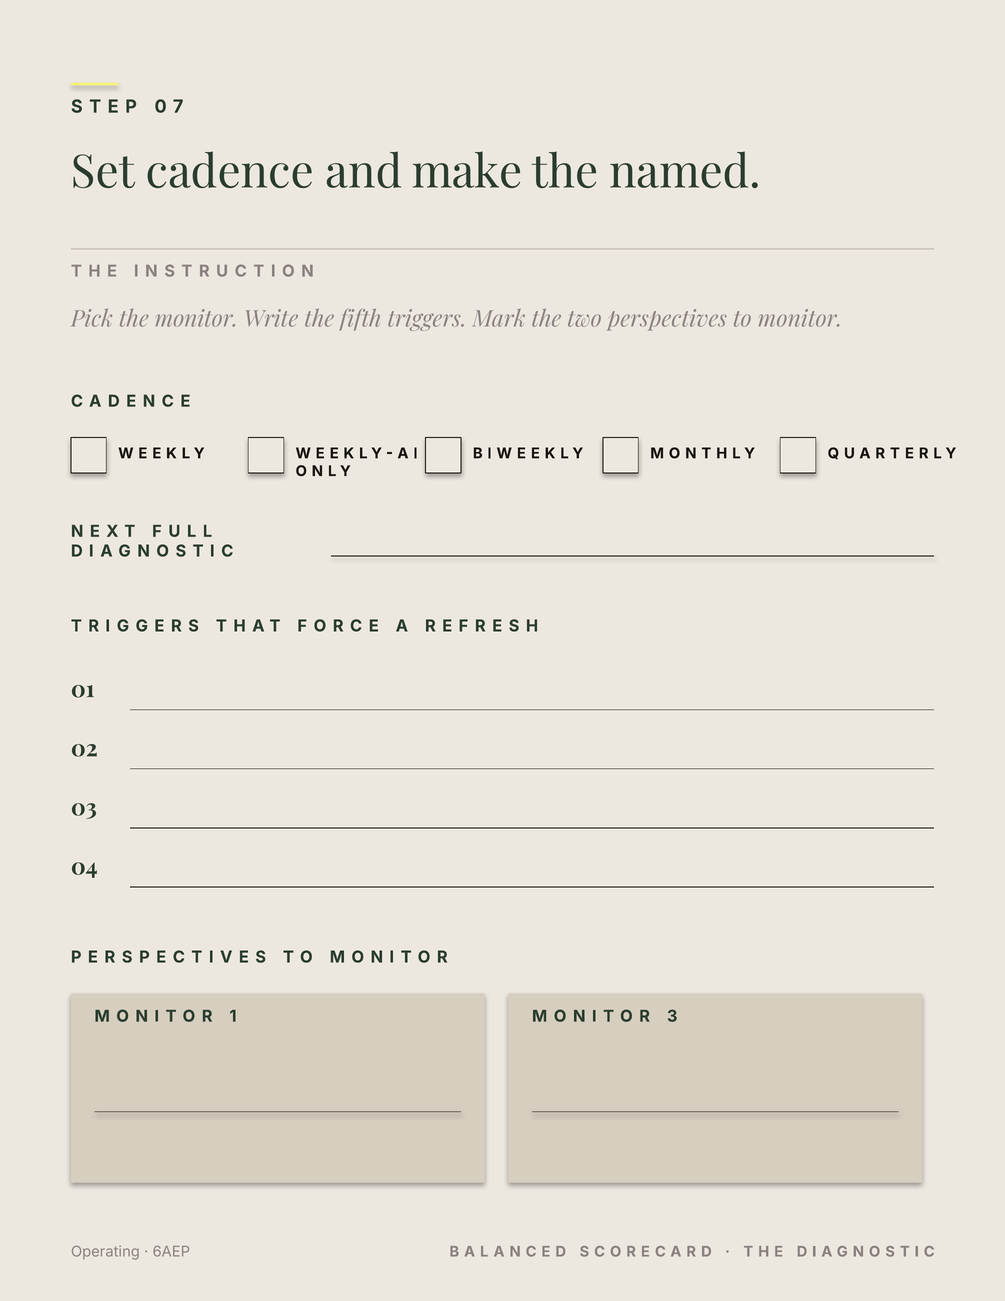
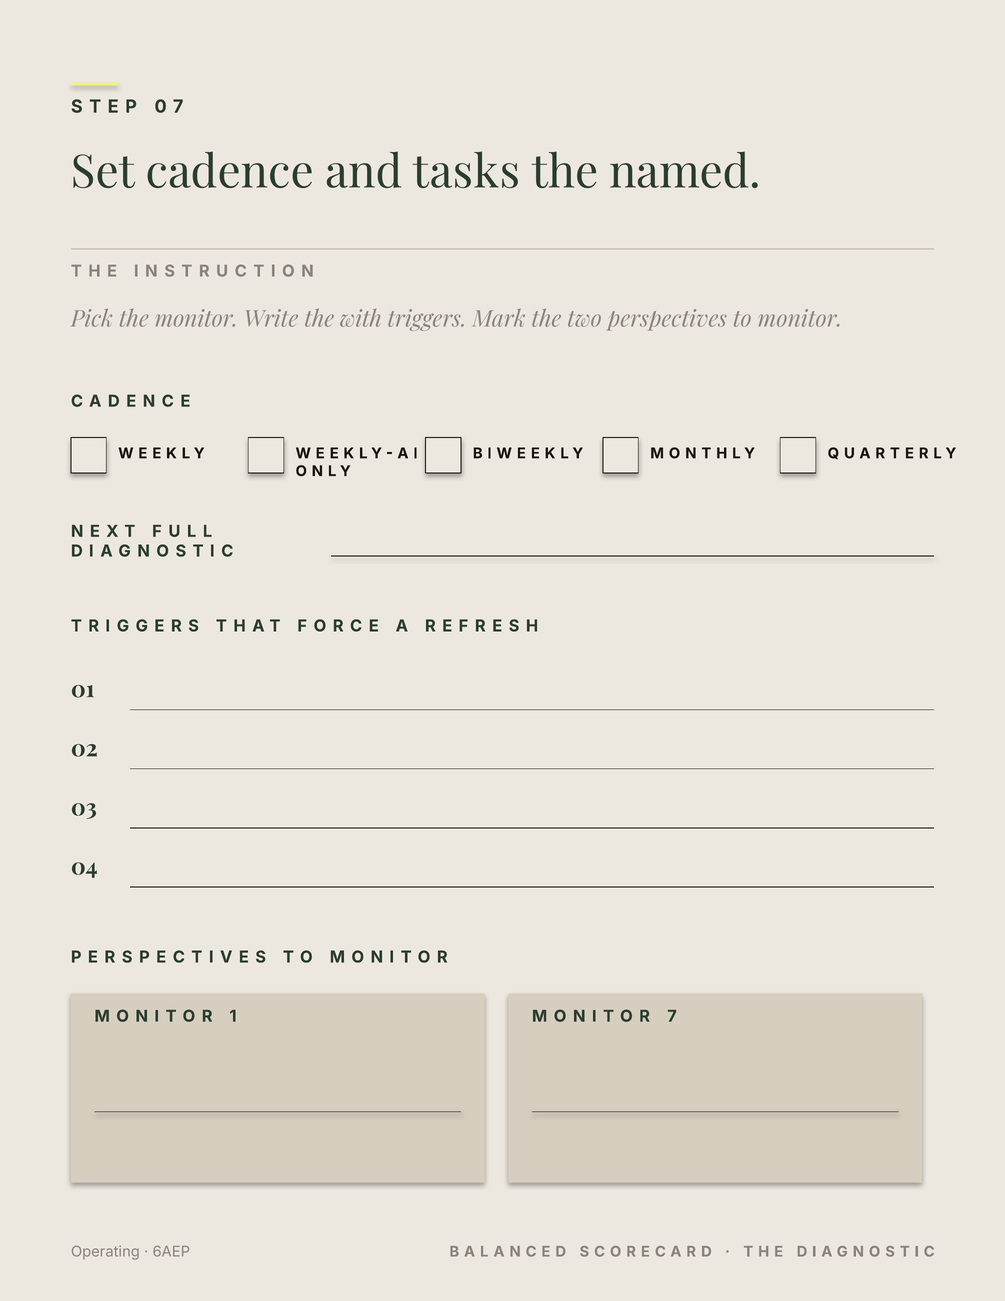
make: make -> tasks (467, 173)
fifth: fifth -> with (361, 319)
3: 3 -> 7 (672, 1016)
